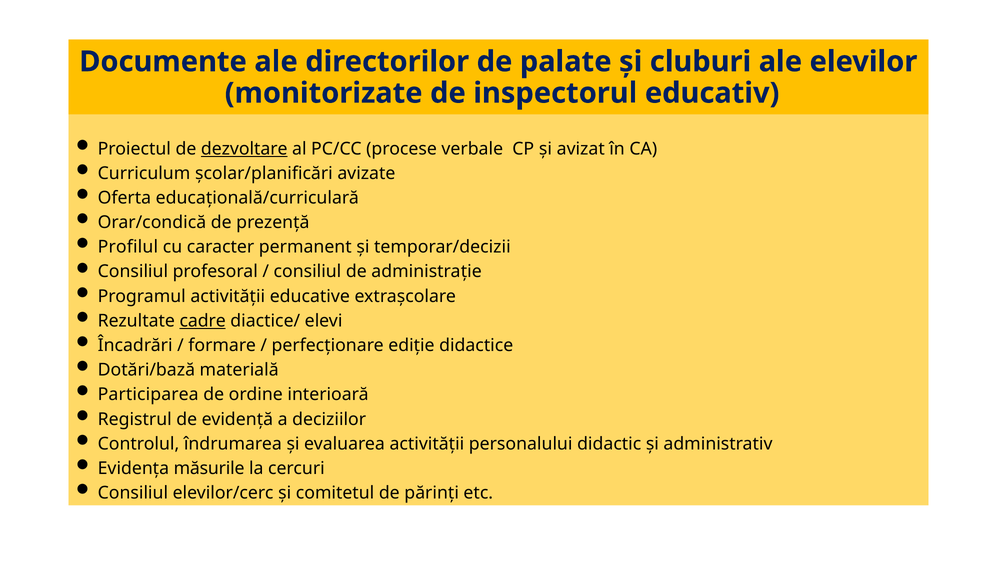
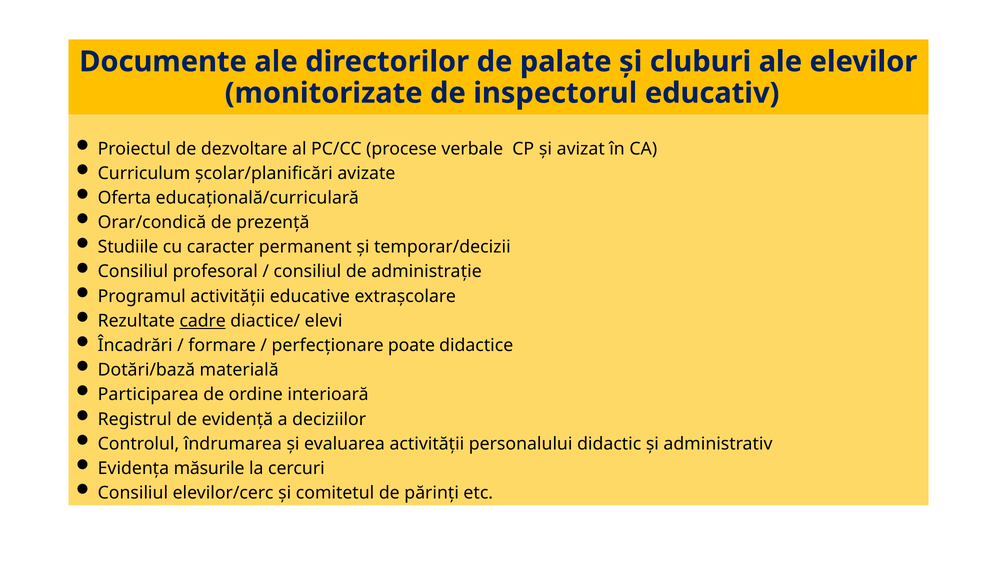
dezvoltare underline: present -> none (244, 149)
Profilul: Profilul -> Studiile (128, 247)
ediție: ediție -> poate (412, 345)
